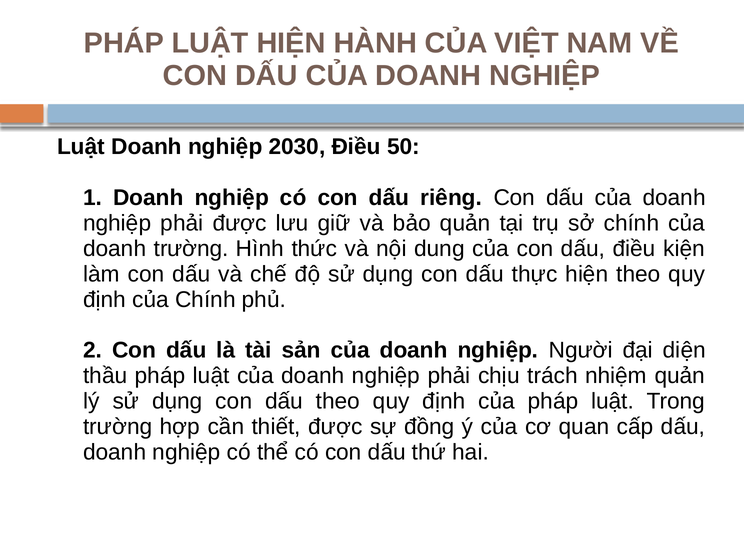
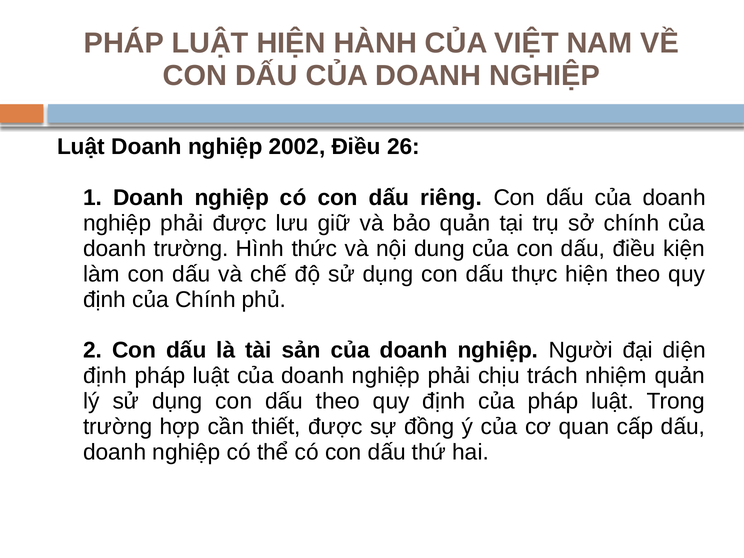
2030: 2030 -> 2002 (297, 147)
50: 50 -> 26 (403, 147)
thầu: thầu -> định (105, 376)
